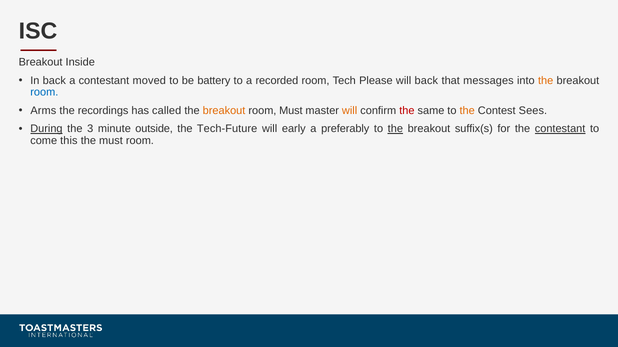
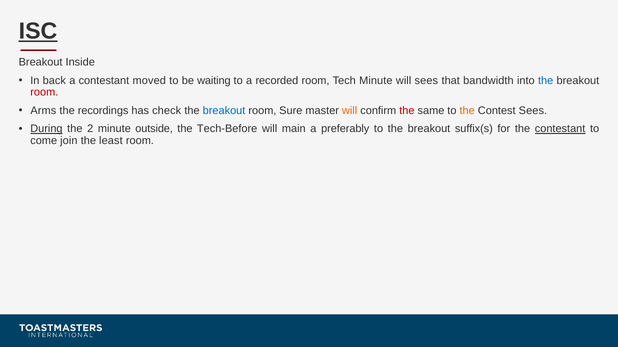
ISC underline: none -> present (38, 31)
battery: battery -> waiting (214, 81)
Tech Please: Please -> Minute (376, 81)
will back: back -> sees (426, 81)
messages: messages -> bandwidth (488, 81)
the colour: orange -> blue (546, 81)
room colour: blue -> red (44, 92)
called: called -> check (167, 111)
breakout colour: orange -> blue (224, 111)
room Must: Must -> Sure (291, 111)
3: 3 -> 2 (90, 129)
Tech-Future: Tech-Future -> Tech-Before (227, 129)
early: early -> main (294, 129)
the underline: present -> none (395, 129)
this: this -> join (69, 141)
the must: must -> least (111, 141)
